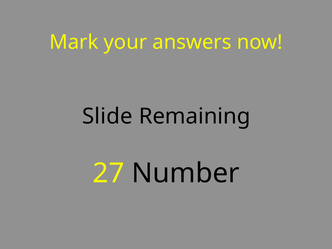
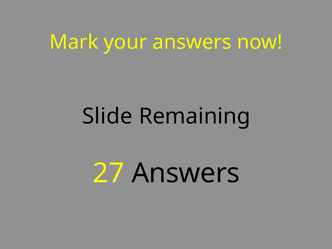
27 Number: Number -> Answers (186, 173)
